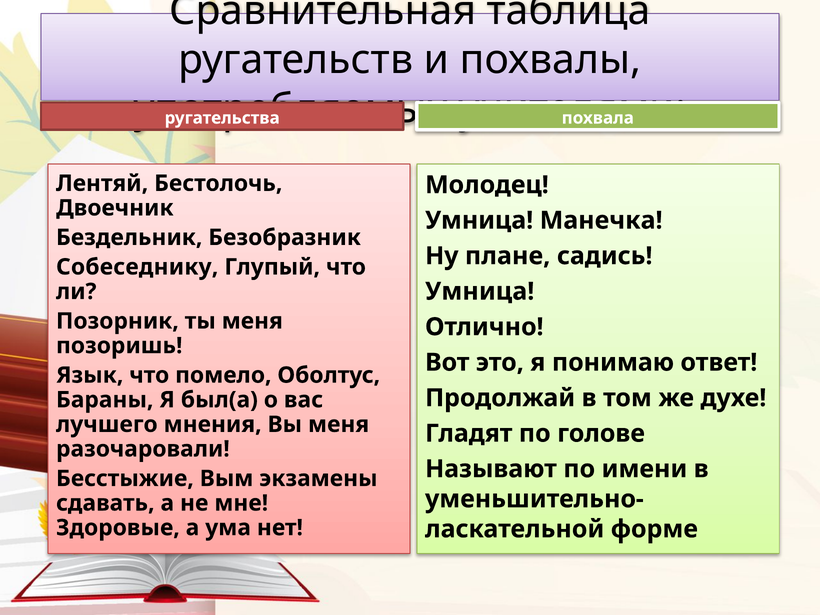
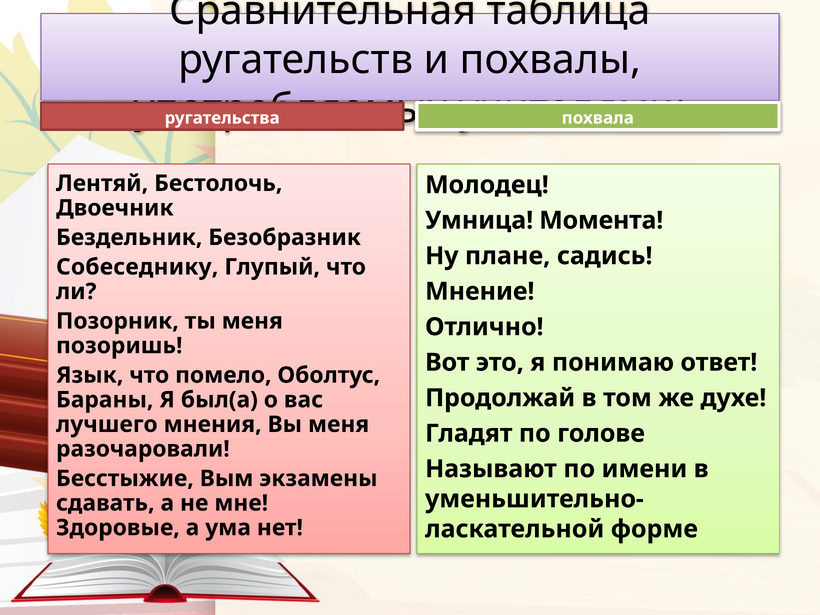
Манечка: Манечка -> Момента (601, 220)
Умница: Умница -> Мнение (480, 291)
